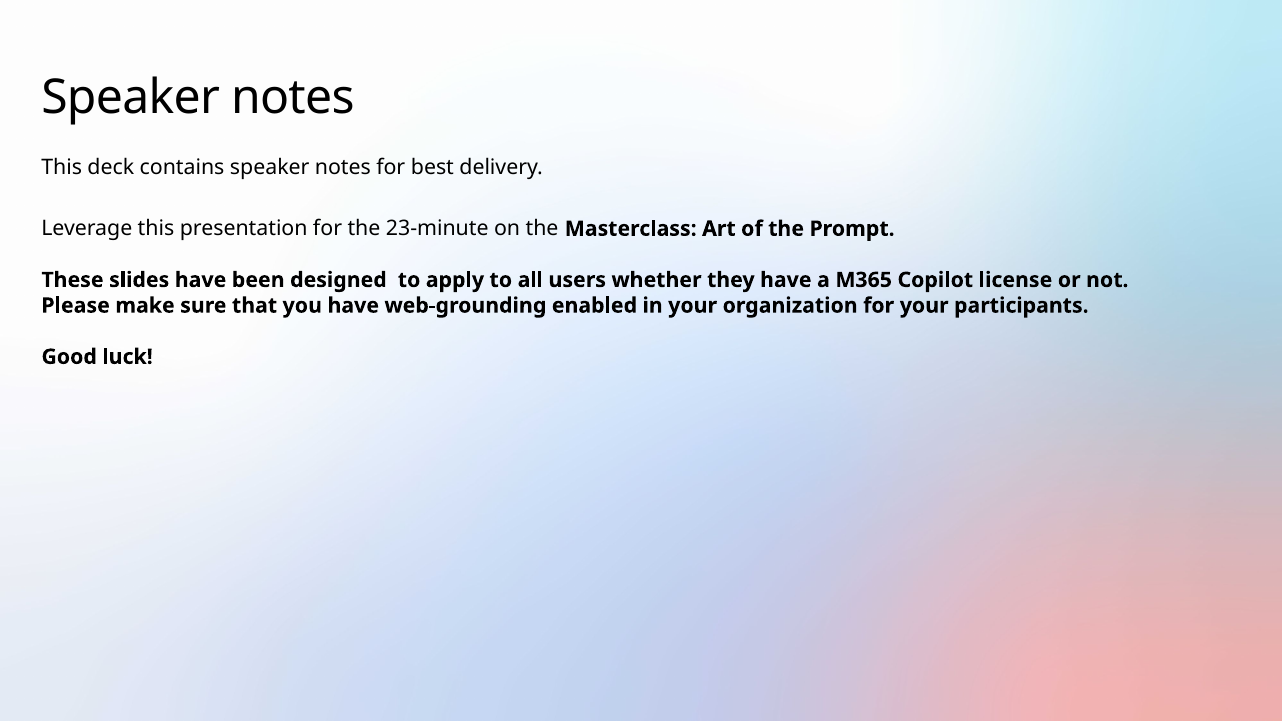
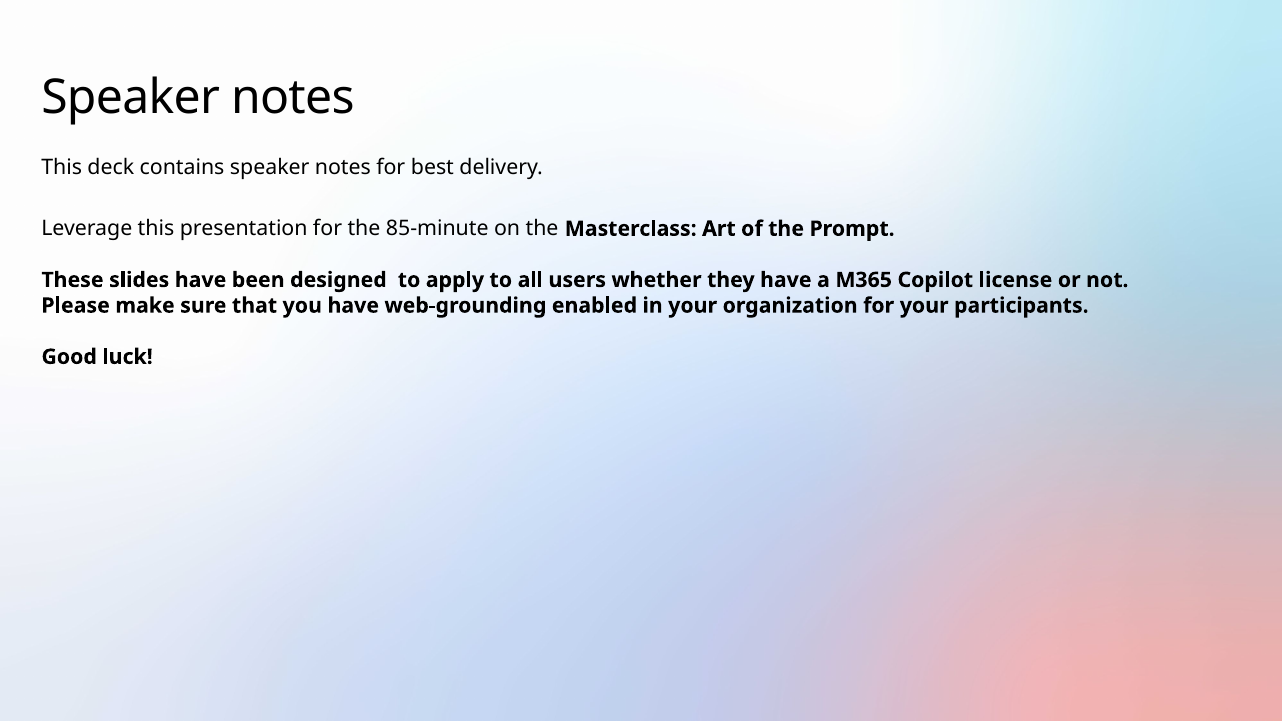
23-minute: 23-minute -> 85-minute (437, 229)
